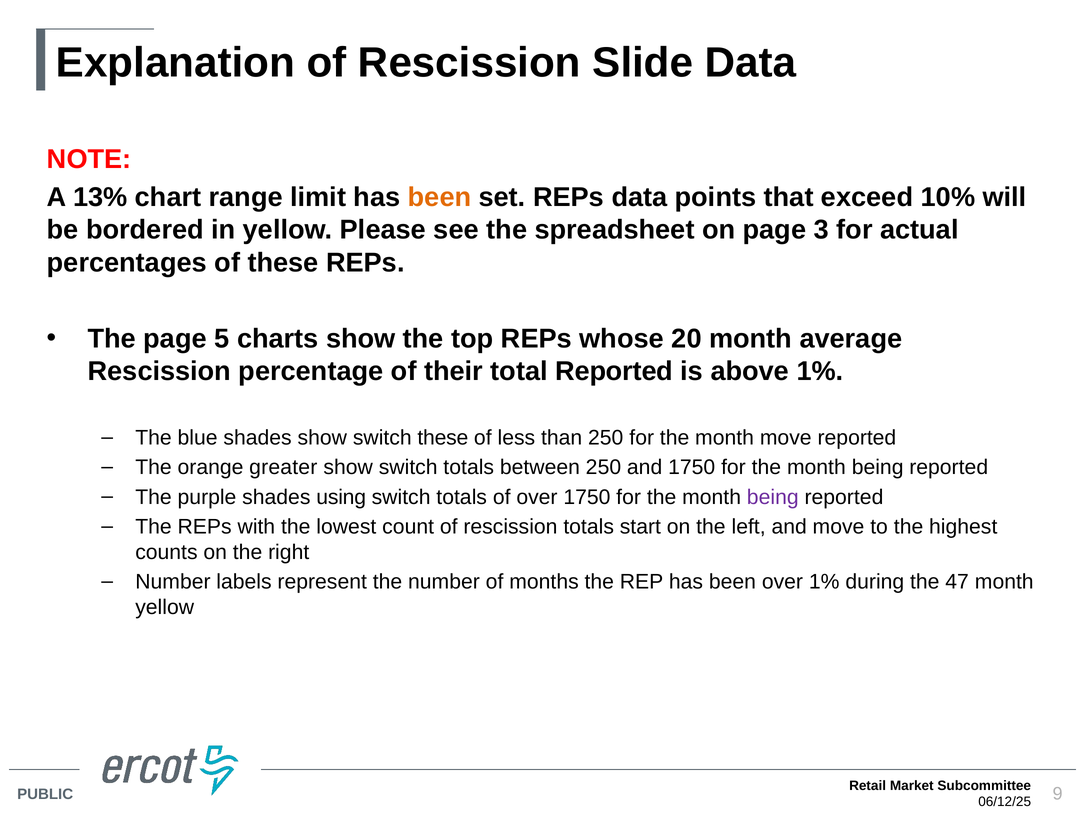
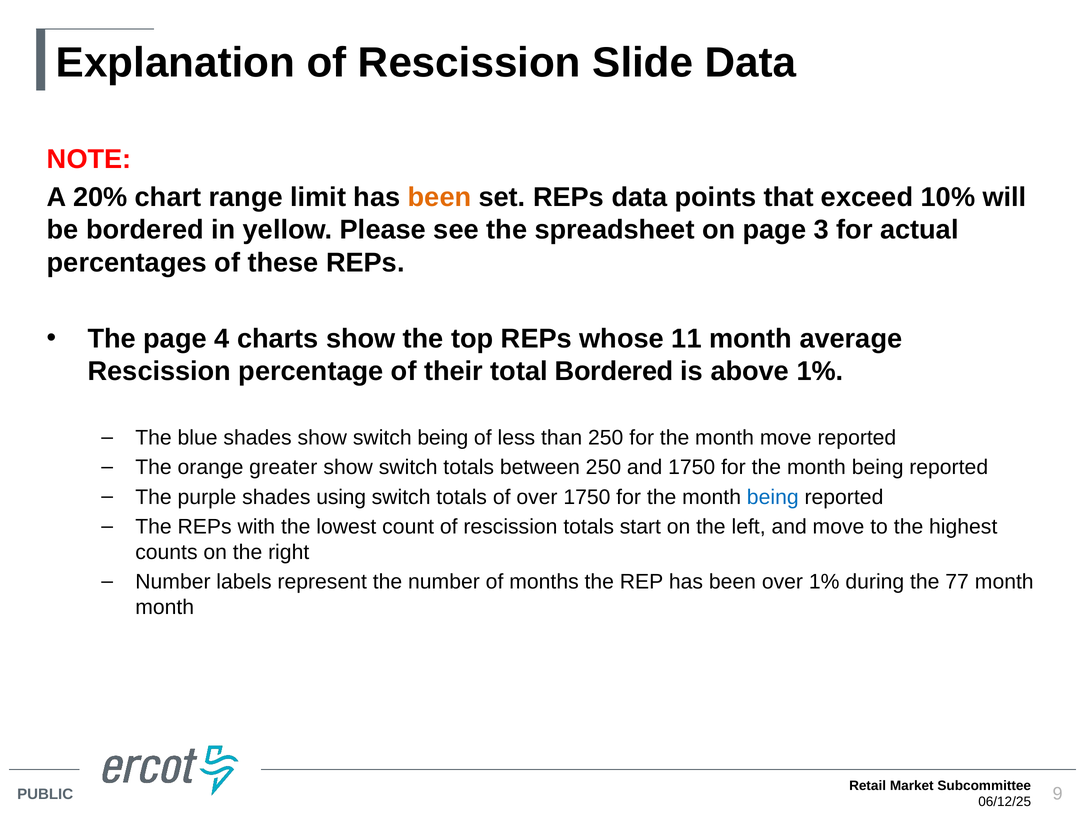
13%: 13% -> 20% (100, 197)
5: 5 -> 4 (222, 339)
20: 20 -> 11 (686, 339)
total Reported: Reported -> Bordered (614, 371)
switch these: these -> being (443, 438)
being colour: purple -> blue (773, 497)
47: 47 -> 77 (957, 582)
yellow: yellow -> month (165, 607)
